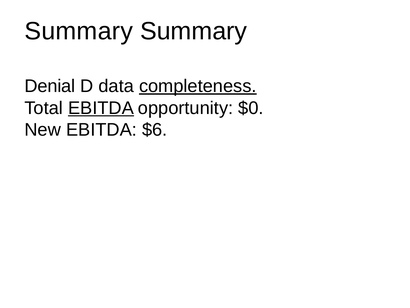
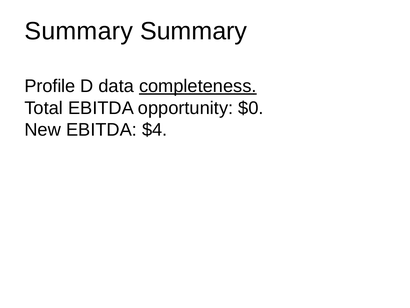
Denial: Denial -> Profile (50, 86)
EBITDA underline: present -> none (101, 108)
$6: $6 -> $4 (155, 130)
